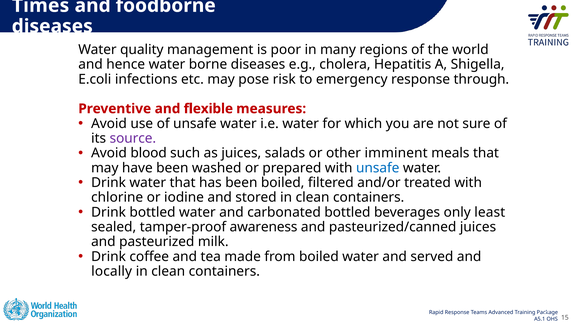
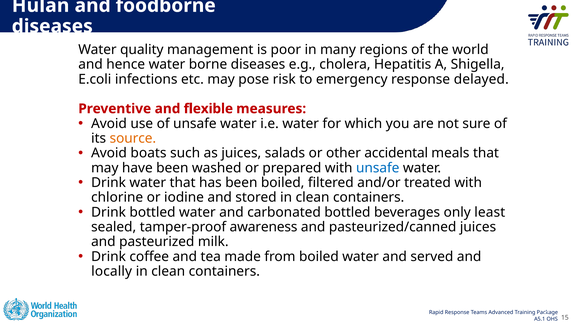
Times: Times -> Hulan (41, 6)
through: through -> delayed (481, 79)
source colour: purple -> orange (133, 138)
blood: blood -> boats (149, 153)
imminent: imminent -> accidental (396, 153)
